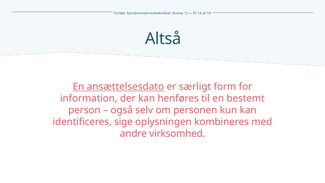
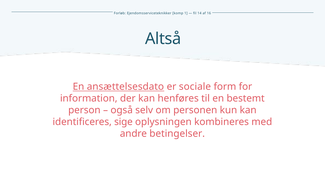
særligt: særligt -> sociale (195, 86)
virksomhed: virksomhed -> betingelser (177, 134)
